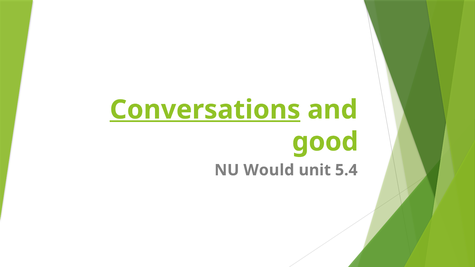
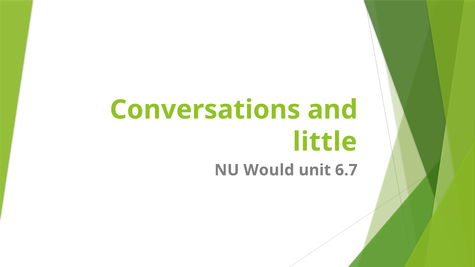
Conversations underline: present -> none (205, 110)
good: good -> little (325, 142)
5.4: 5.4 -> 6.7 (346, 170)
